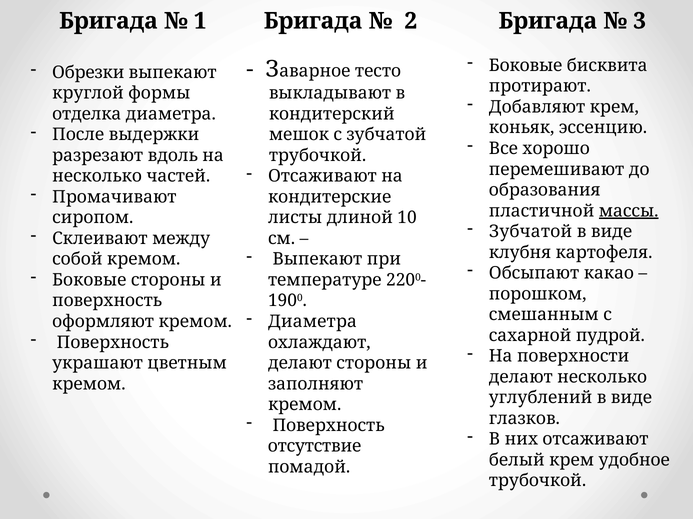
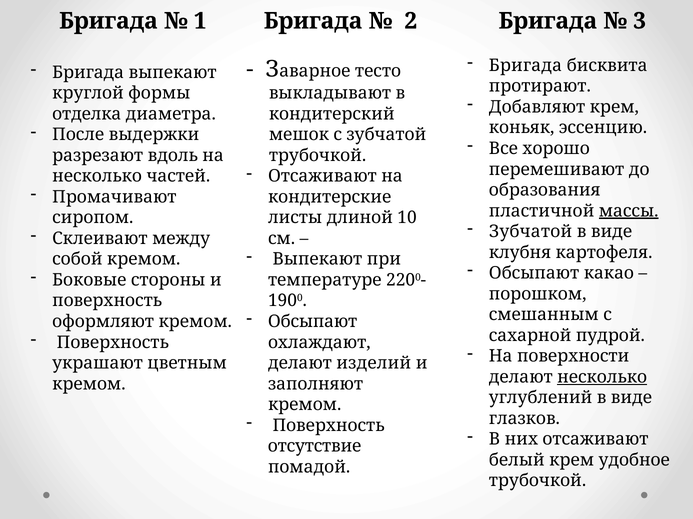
Боковые: Боковые -> Бригада (525, 66)
Обрезки: Обрезки -> Бригада (88, 73)
Диаметра: Диаметра -> Обсыпают (313, 322)
делают стороны: стороны -> изделий (374, 364)
несколько underline: none -> present (602, 377)
